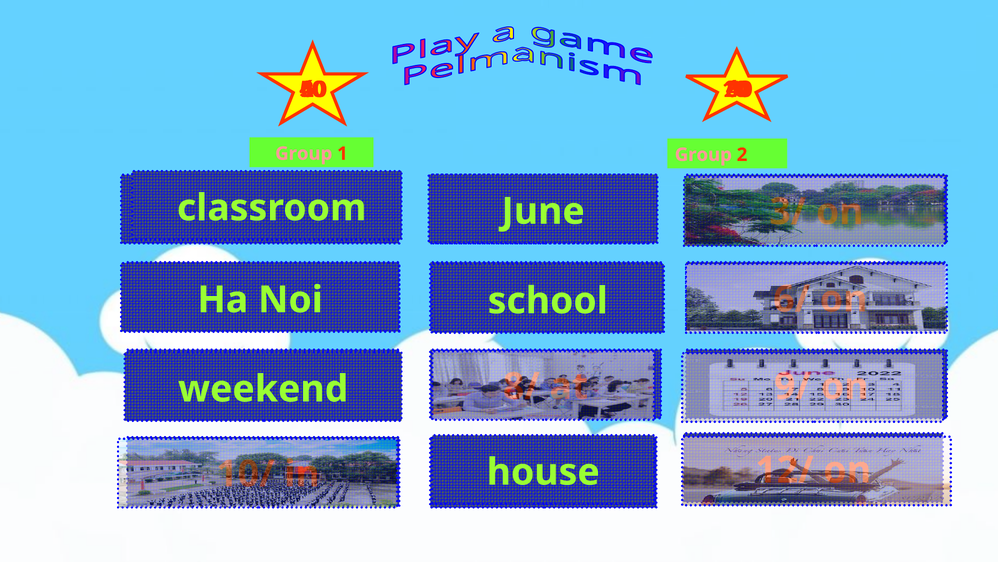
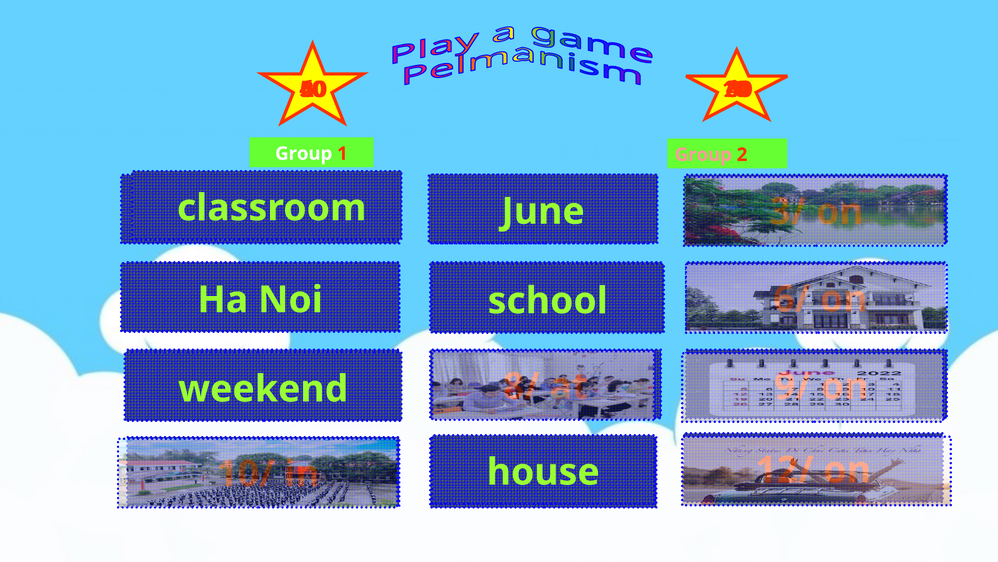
Group colour: pink -> white (304, 153)
